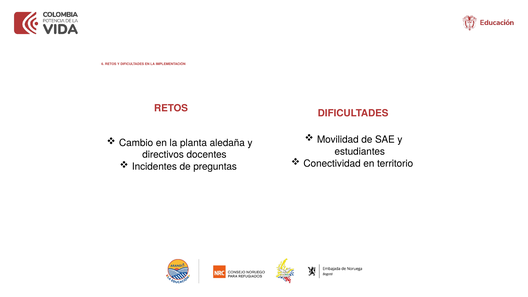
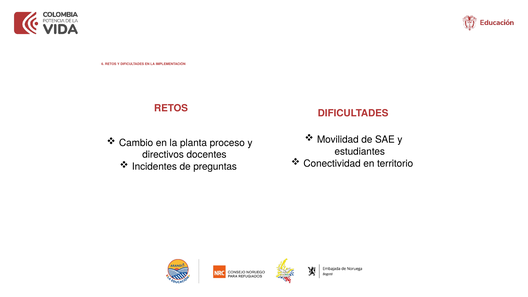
aledaña: aledaña -> proceso (227, 143)
